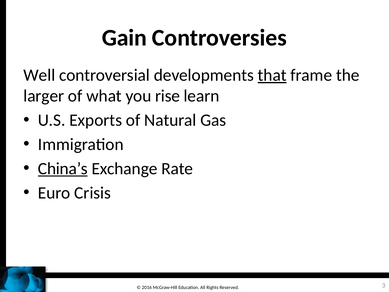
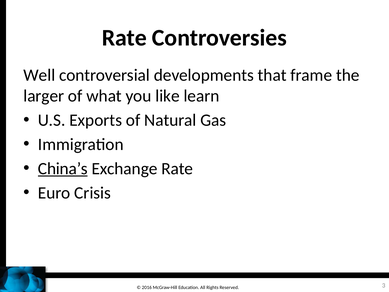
Gain: Gain -> Rate (124, 38)
that underline: present -> none (272, 75)
rise: rise -> like (167, 96)
